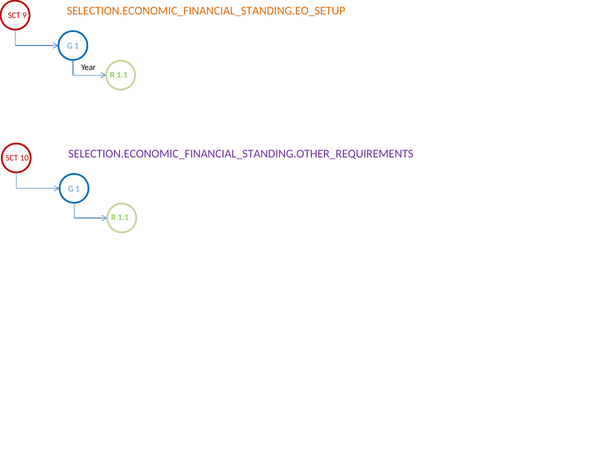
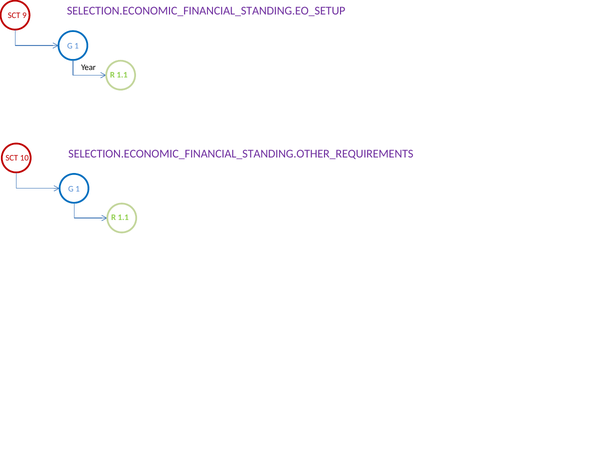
SELECTION.ECONOMIC_FINANCIAL_STANDING.EO_SETUP colour: orange -> purple (206, 11)
